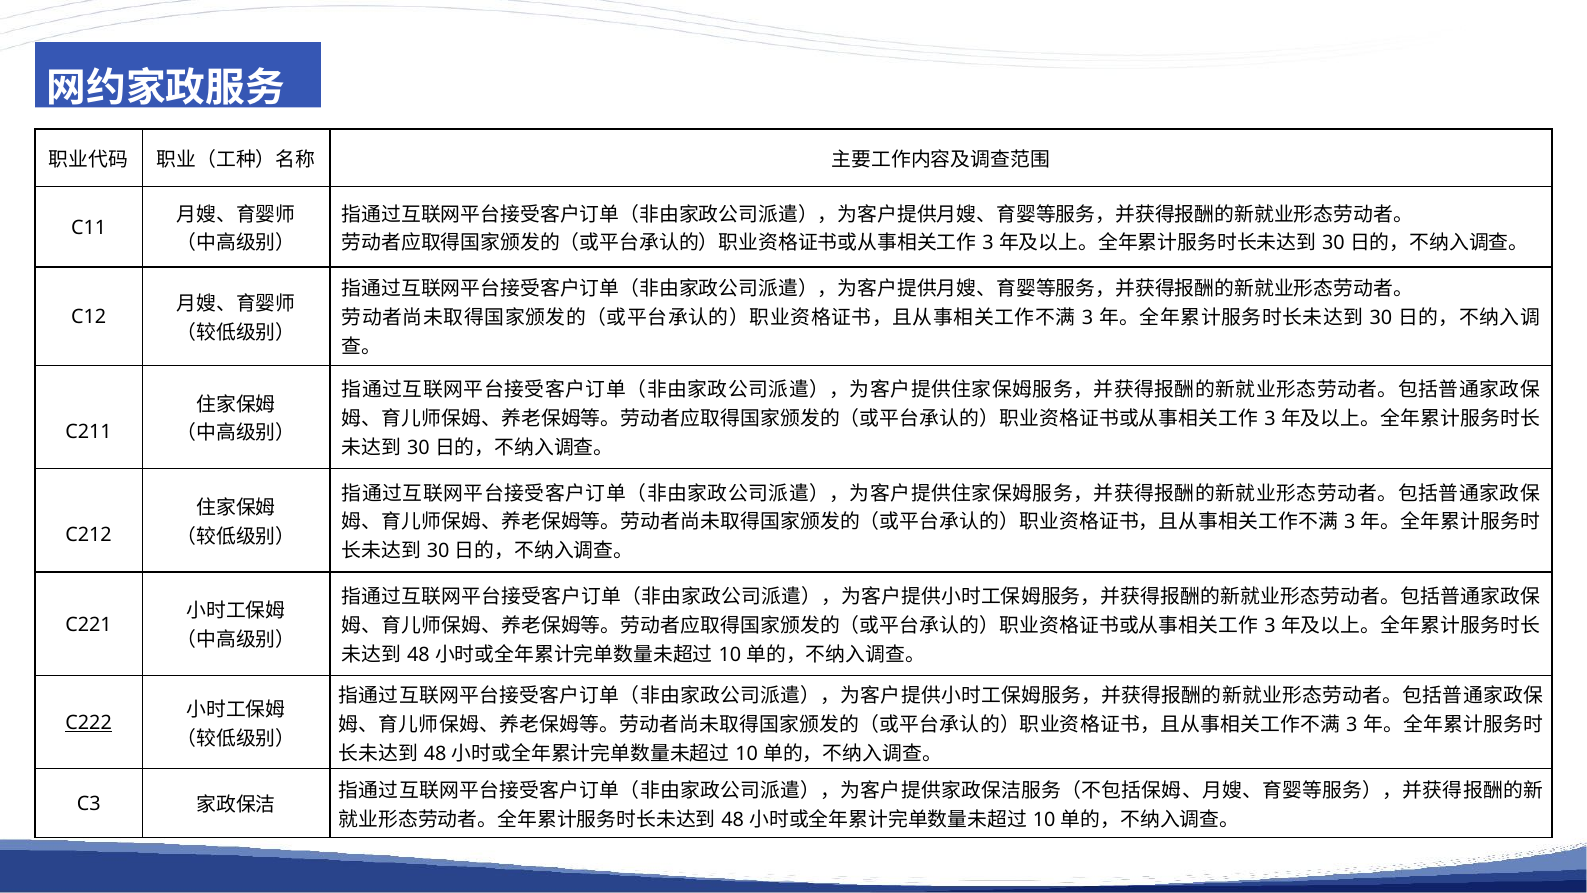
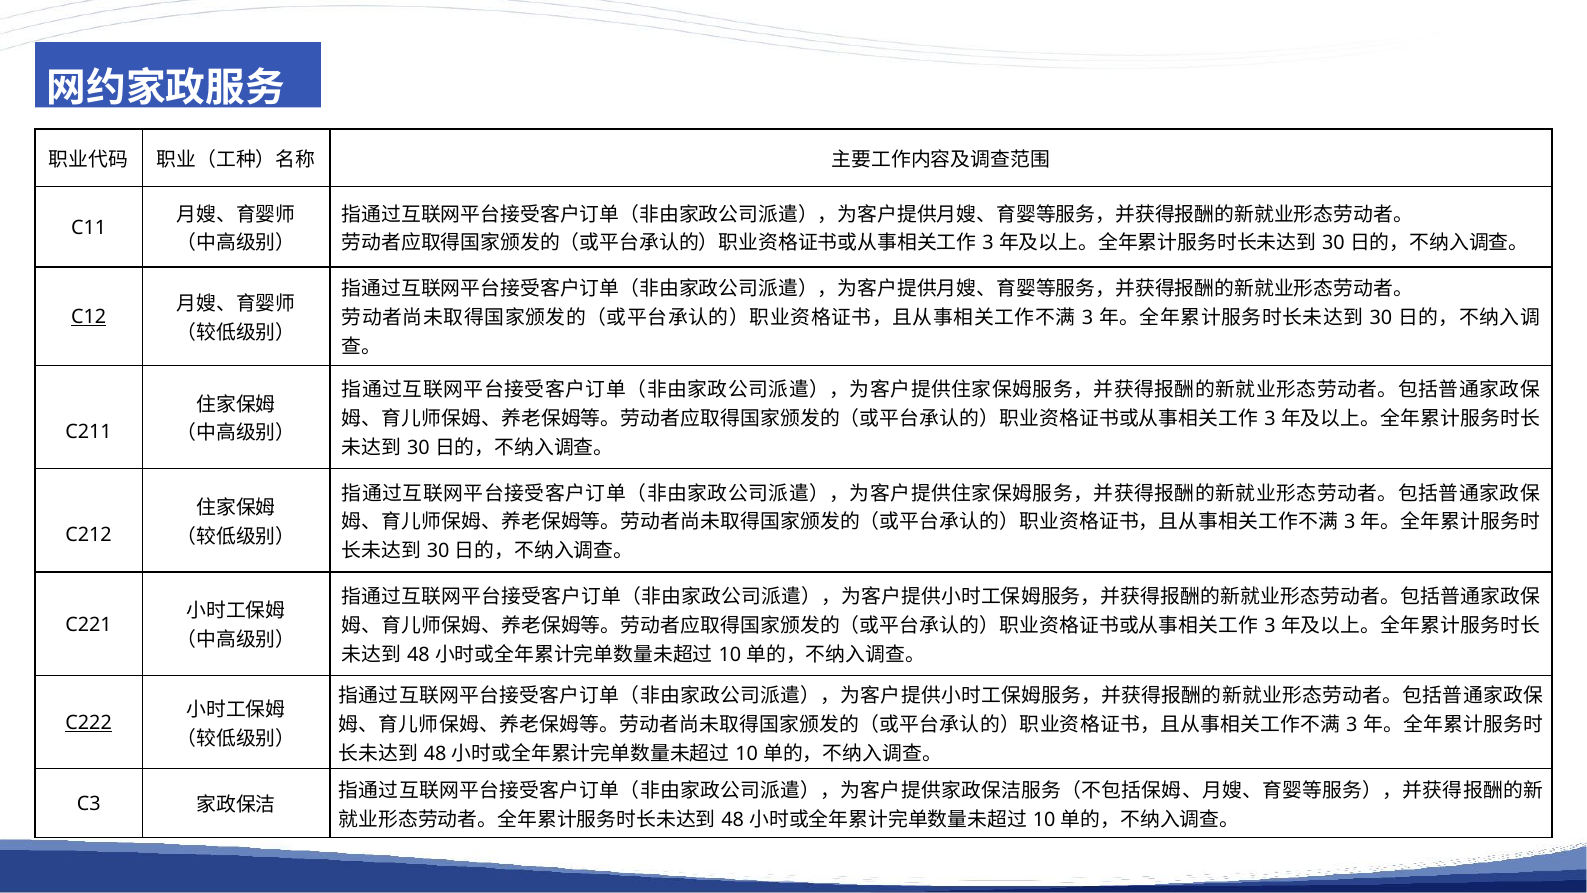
C12 underline: none -> present (89, 317)
